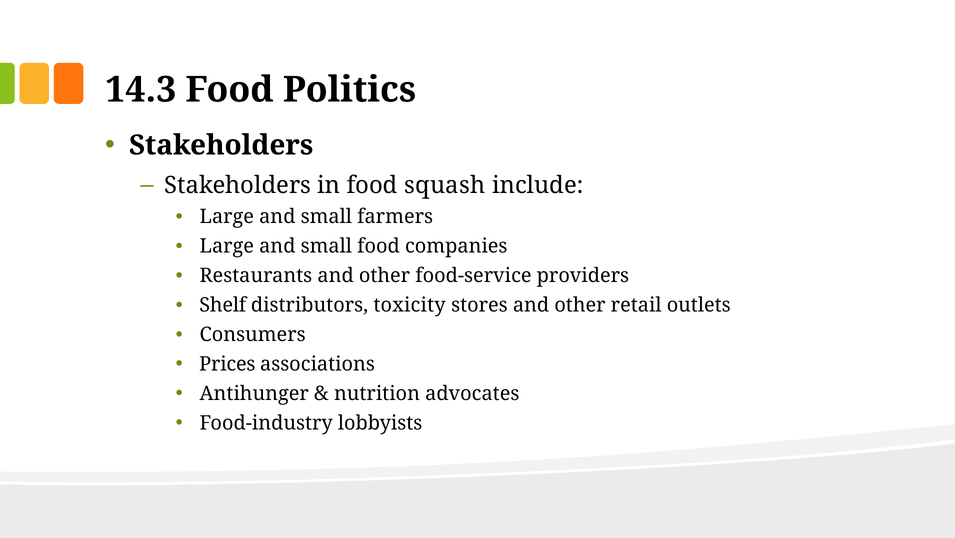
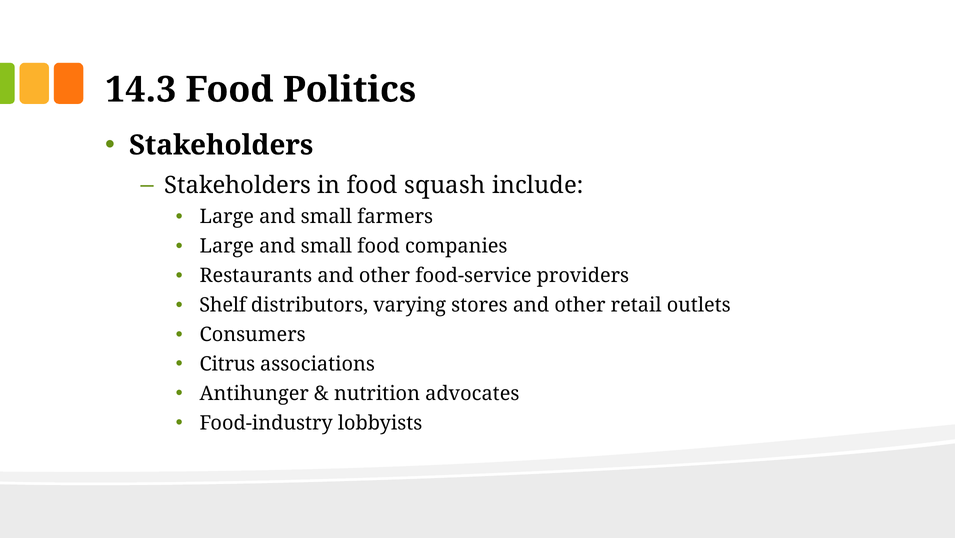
toxicity: toxicity -> varying (410, 305)
Prices: Prices -> Citrus (227, 364)
